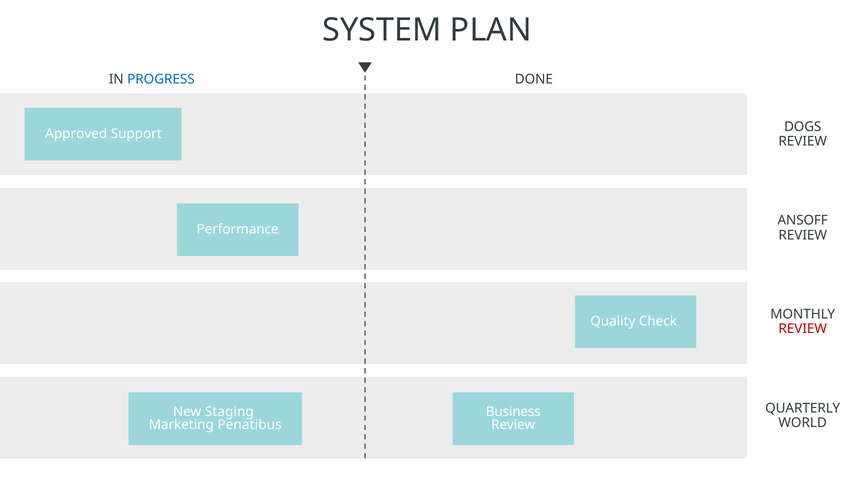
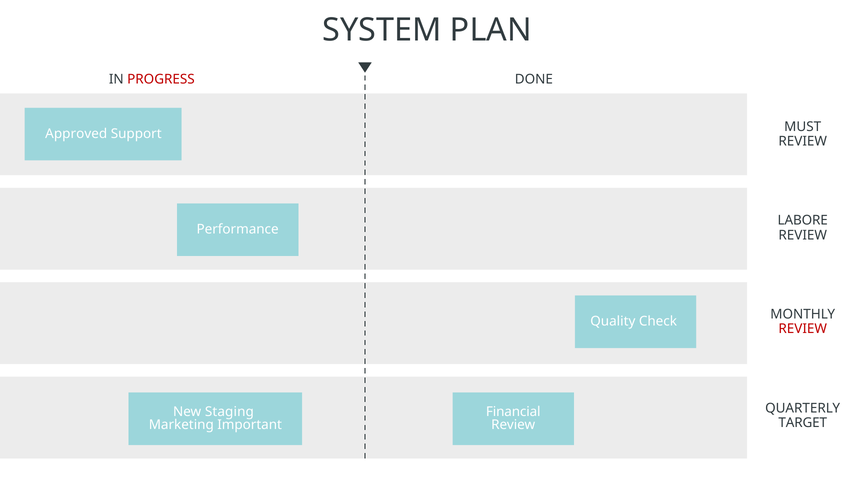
PROGRESS colour: blue -> red (161, 79)
DOGS: DOGS -> MUST (803, 127)
ANSOFF: ANSOFF -> LABORE (803, 221)
Business: Business -> Financial (513, 412)
WORLD: WORLD -> TARGET (803, 423)
Penatibus: Penatibus -> Important (250, 425)
